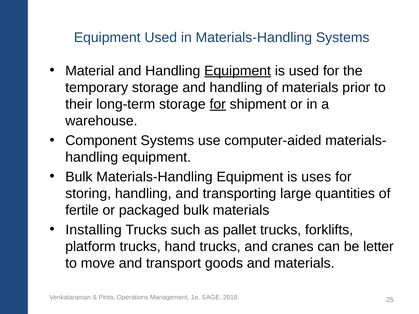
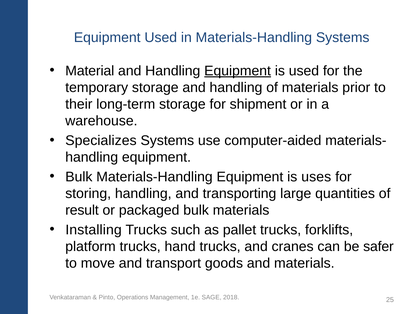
for underline: present -> none (218, 104)
Component: Component -> Specializes (101, 141)
fertile: fertile -> result (82, 210)
letter: letter -> safer (378, 247)
